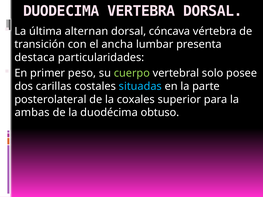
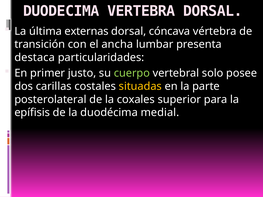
alternan: alternan -> externas (87, 31)
peso: peso -> justo (82, 73)
situadas colour: light blue -> yellow (140, 86)
ambas: ambas -> epífisis (32, 113)
obtuso: obtuso -> medial (160, 113)
